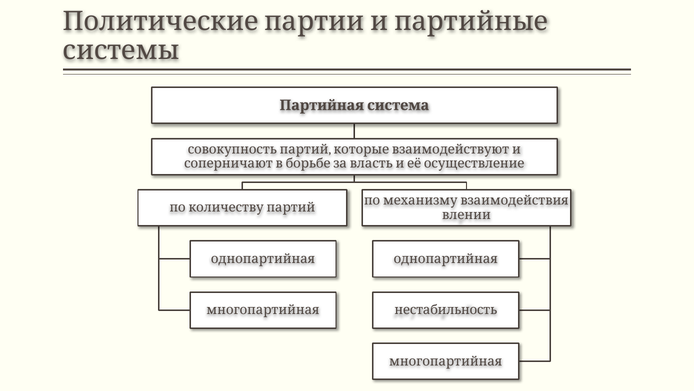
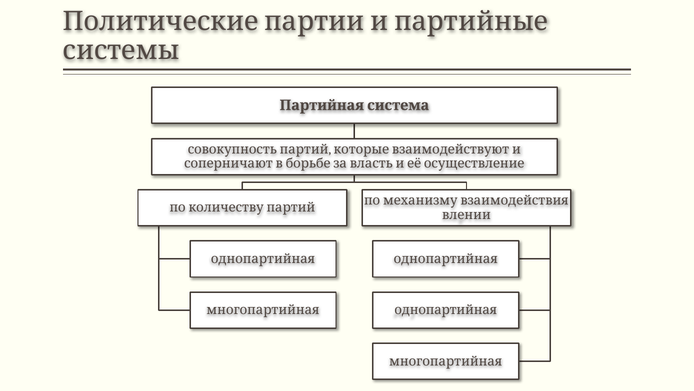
нестабильность: нестабильность -> однопартийная (446, 310)
